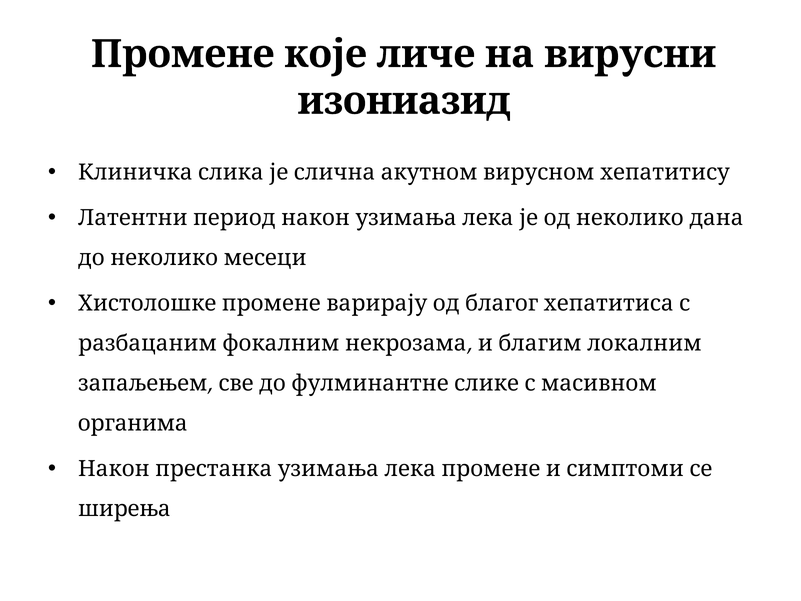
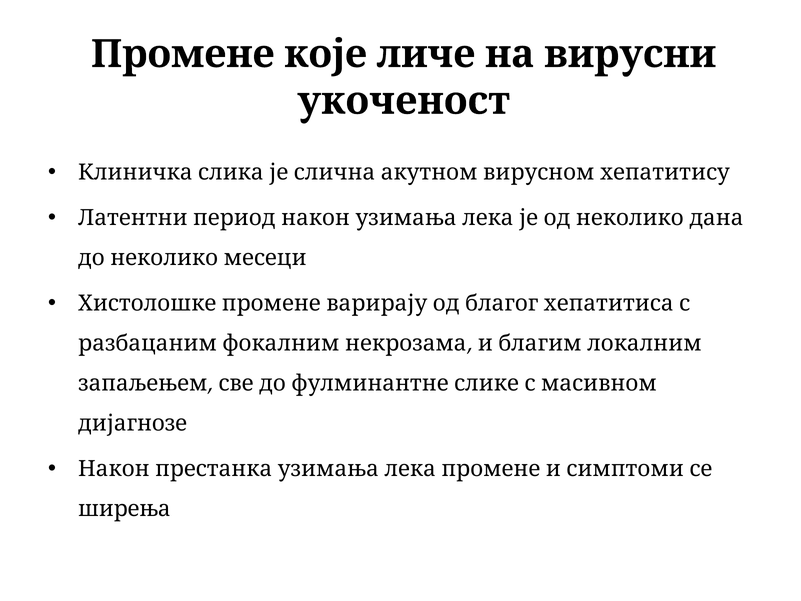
изониазид: изониазид -> укоченост (404, 101)
органима: органима -> дијагнозе (133, 423)
